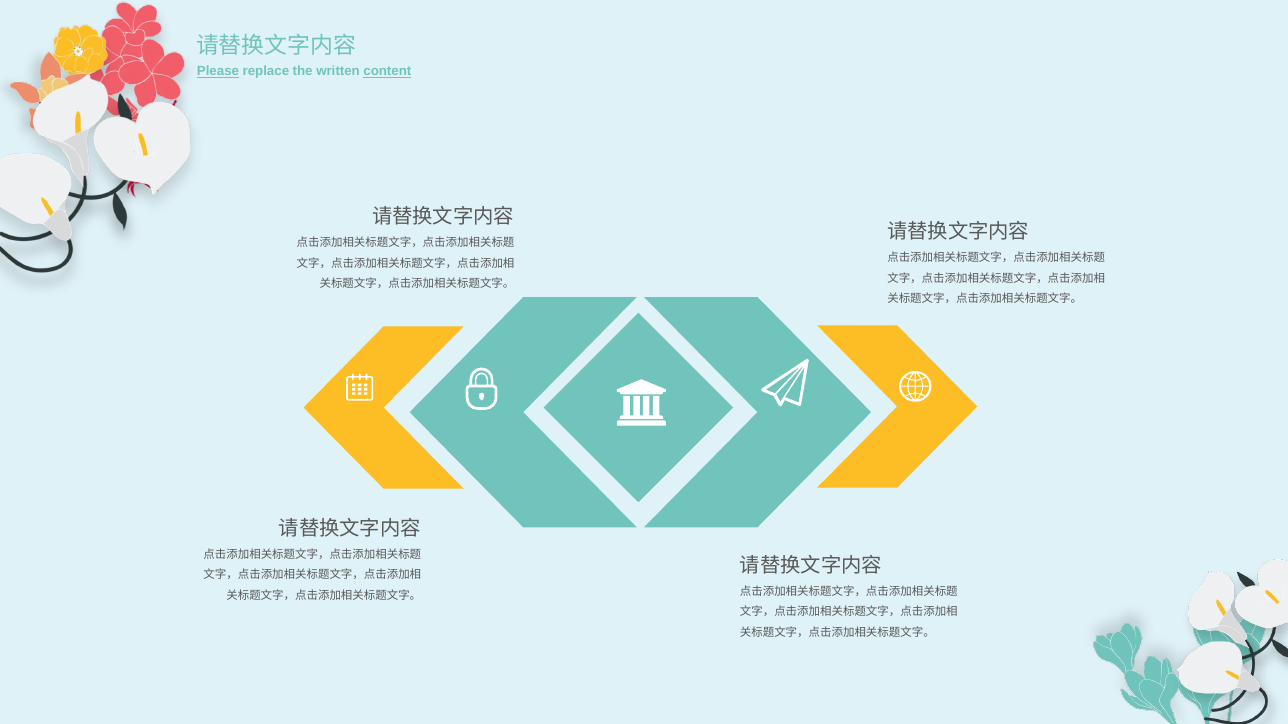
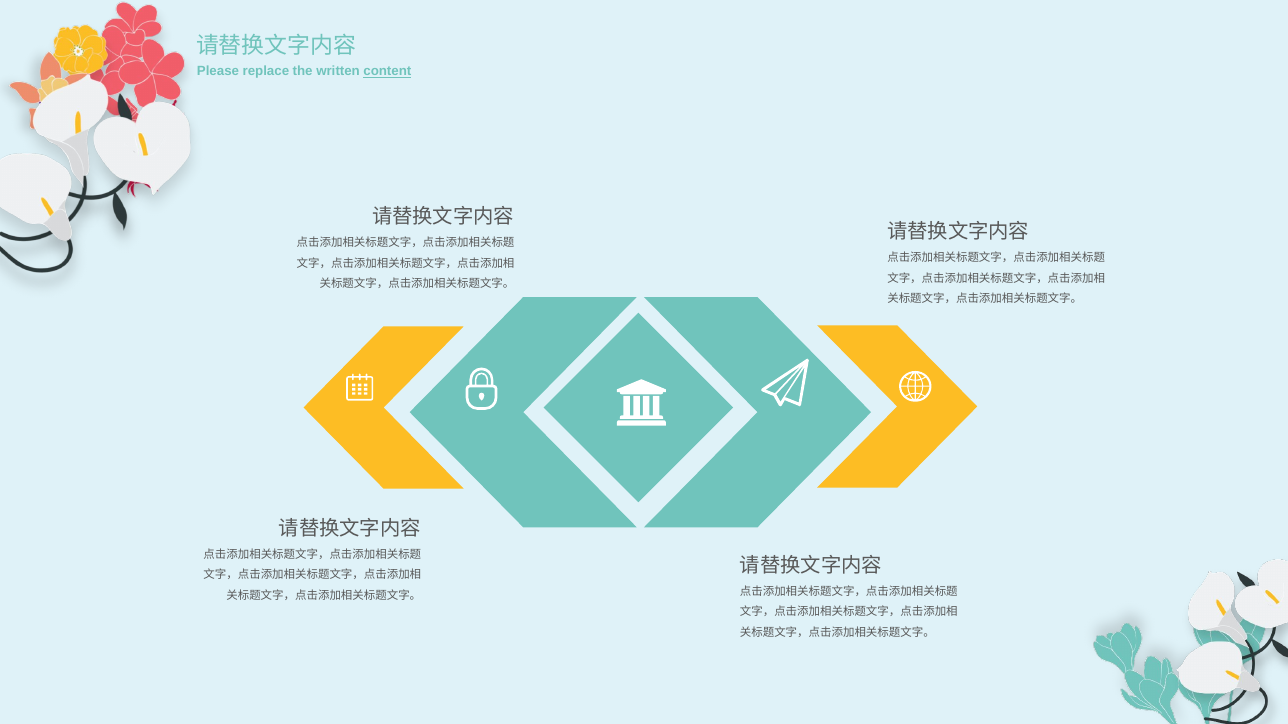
Please underline: present -> none (218, 71)
